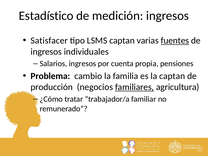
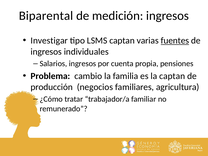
Estadístico: Estadístico -> Biparental (46, 16)
Satisfacer: Satisfacer -> Investigar (49, 41)
familiares underline: present -> none (134, 87)
